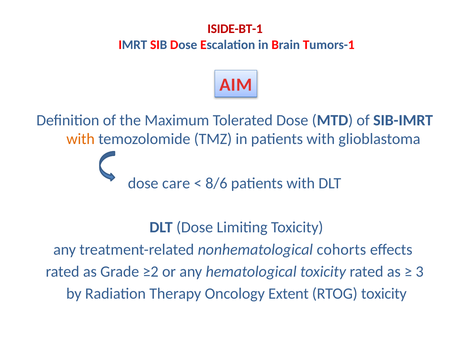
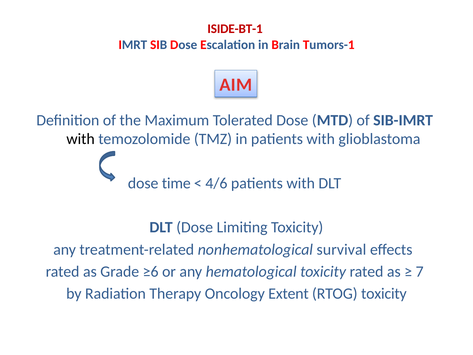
with colour: orange -> black (81, 139)
care: care -> time (176, 183)
8/6: 8/6 -> 4/6 (216, 183)
cohorts: cohorts -> survival (341, 249)
≥2: ≥2 -> ≥6 (151, 271)
3: 3 -> 7 (420, 271)
